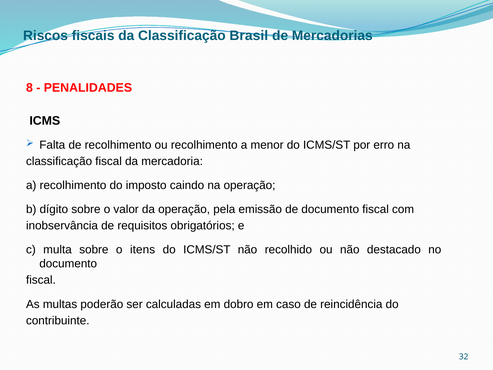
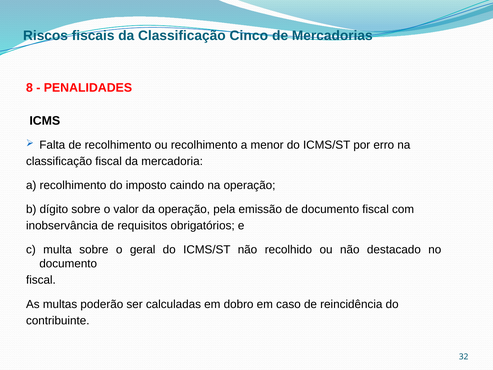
Brasil: Brasil -> Cinco (249, 36)
itens: itens -> geral (143, 250)
